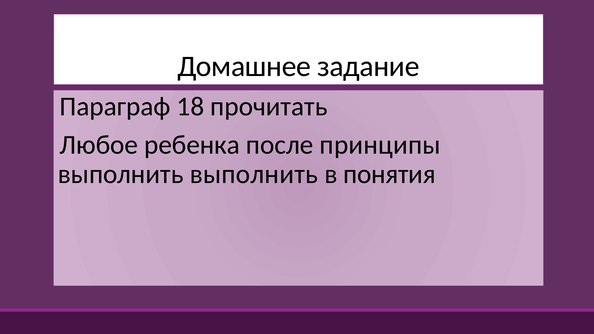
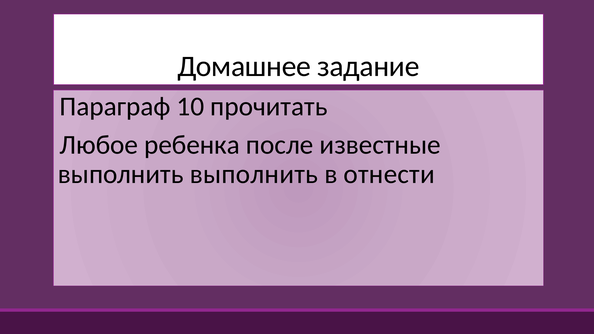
18: 18 -> 10 (190, 107)
принципы: принципы -> известные (380, 145)
понятия: понятия -> отнести (389, 174)
